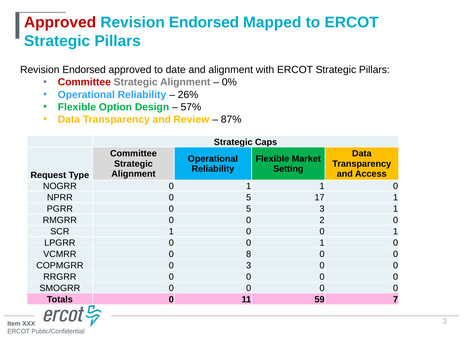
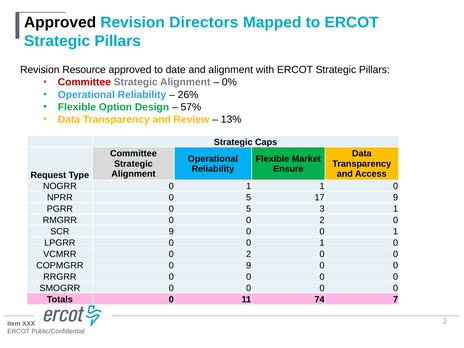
Approved colour: red -> black (60, 22)
Endorsed: Endorsed -> Directors (204, 22)
Endorsed: Endorsed -> Resource (84, 70)
87%: 87% -> 13% (231, 119)
Setting: Setting -> Ensure (288, 169)
17 1: 1 -> 9 (396, 198)
SCR 1: 1 -> 9 (171, 232)
VCMRR 0 8: 8 -> 2 (249, 254)
0 3: 3 -> 9 (249, 266)
59: 59 -> 74 (320, 300)
